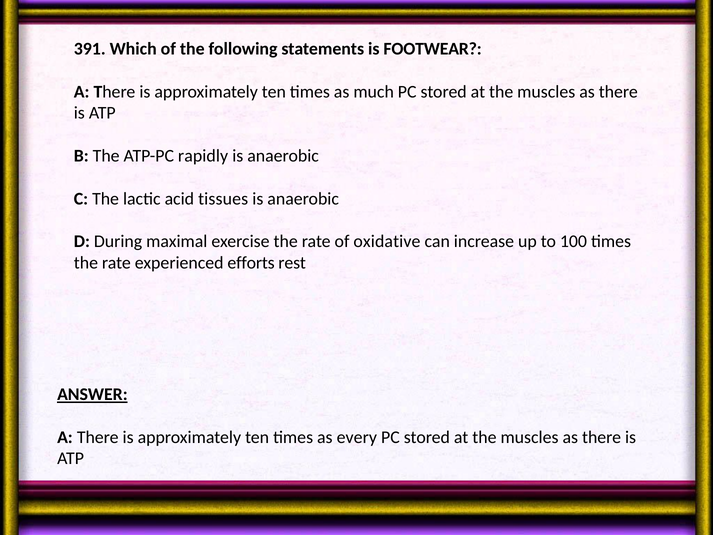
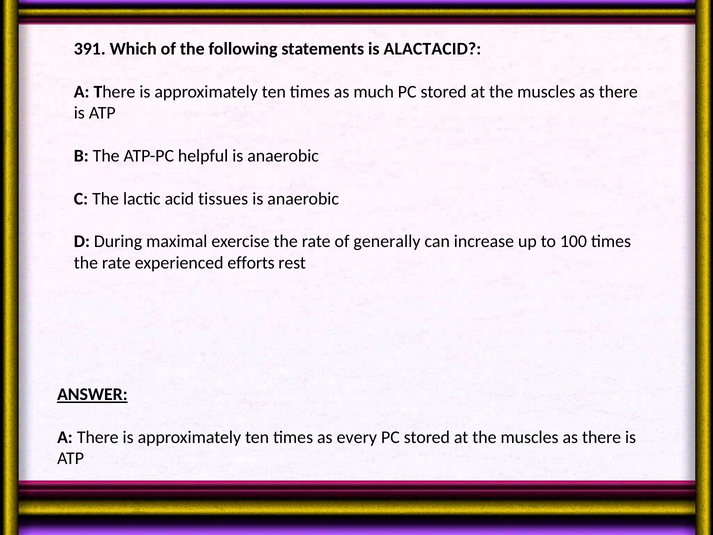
FOOTWEAR: FOOTWEAR -> ALACTACID (432, 49)
rapidly: rapidly -> helpful (203, 156)
oxidative: oxidative -> generally (387, 241)
